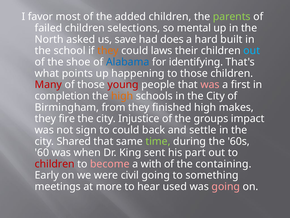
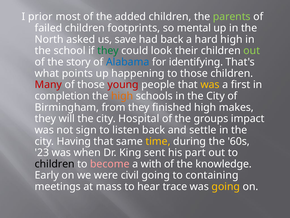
favor: favor -> prior (40, 17)
selections: selections -> footprints (134, 28)
had does: does -> back (172, 39)
hard built: built -> high (231, 39)
they colour: orange -> green (108, 51)
laws: laws -> look (162, 51)
out colour: light blue -> light green (252, 51)
shoe: shoe -> story (78, 62)
was colour: pink -> yellow (210, 85)
fire: fire -> will (67, 118)
Injustice: Injustice -> Hospital (139, 118)
to could: could -> listen (126, 130)
Shared: Shared -> Having (74, 141)
time colour: light green -> yellow (158, 141)
60: 60 -> 23 (42, 152)
children colour: red -> black (55, 164)
containing: containing -> knowledge (224, 164)
something: something -> containing (212, 175)
more: more -> mass (109, 186)
used: used -> trace (175, 186)
going colour: pink -> yellow (226, 186)
